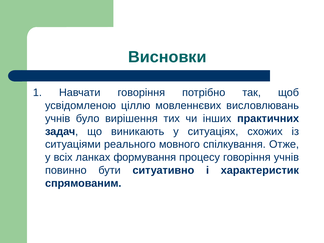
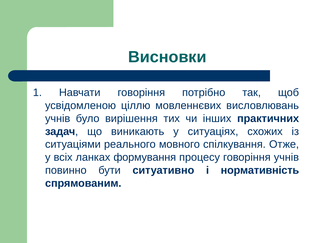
характеристик: характеристик -> нормативність (260, 170)
